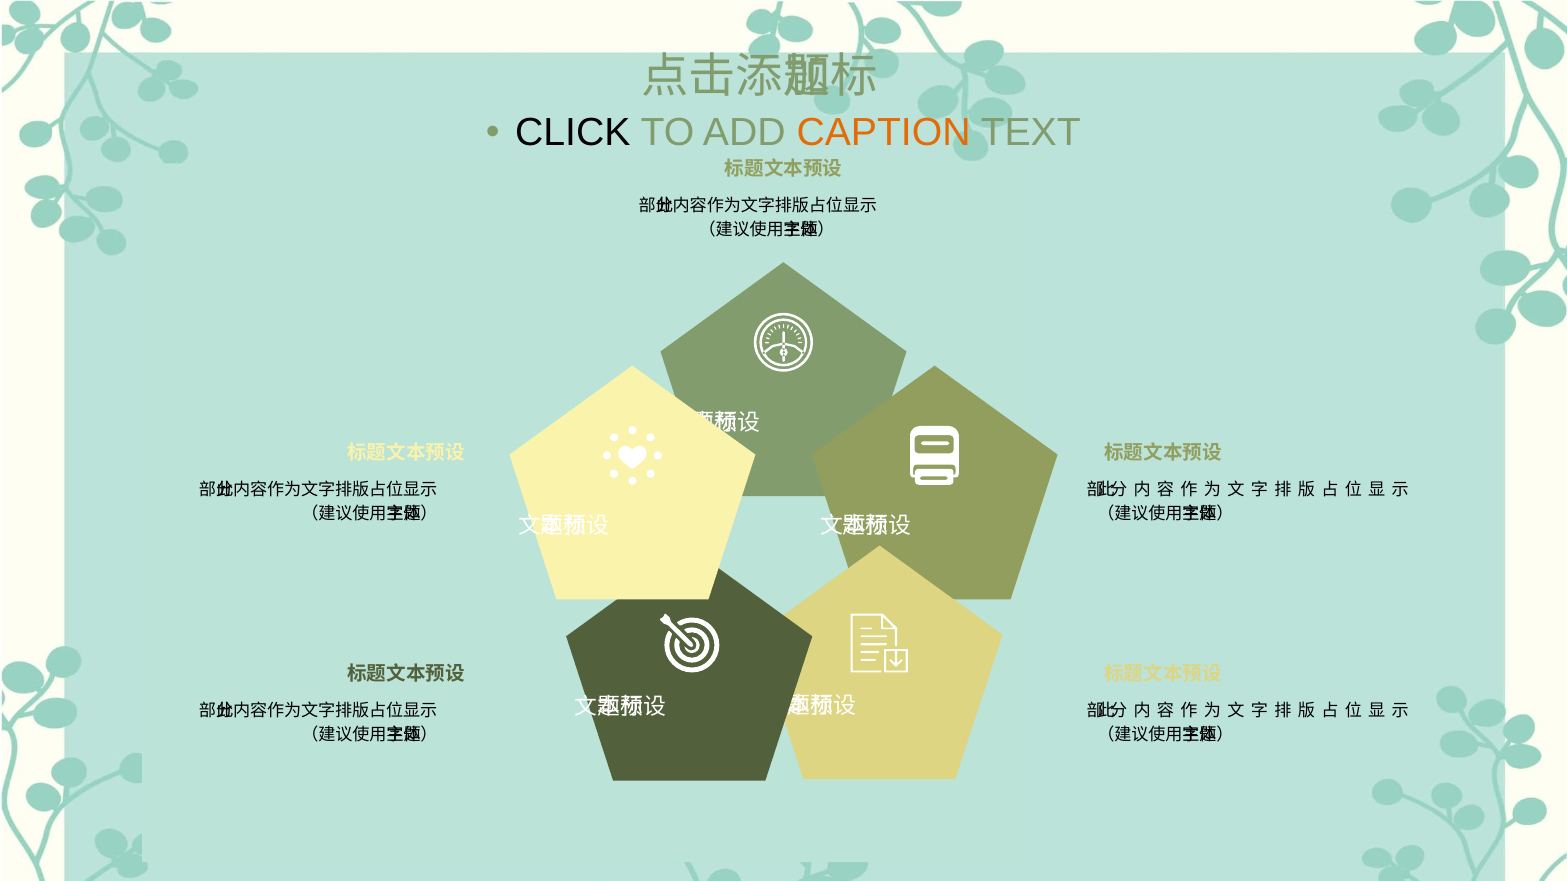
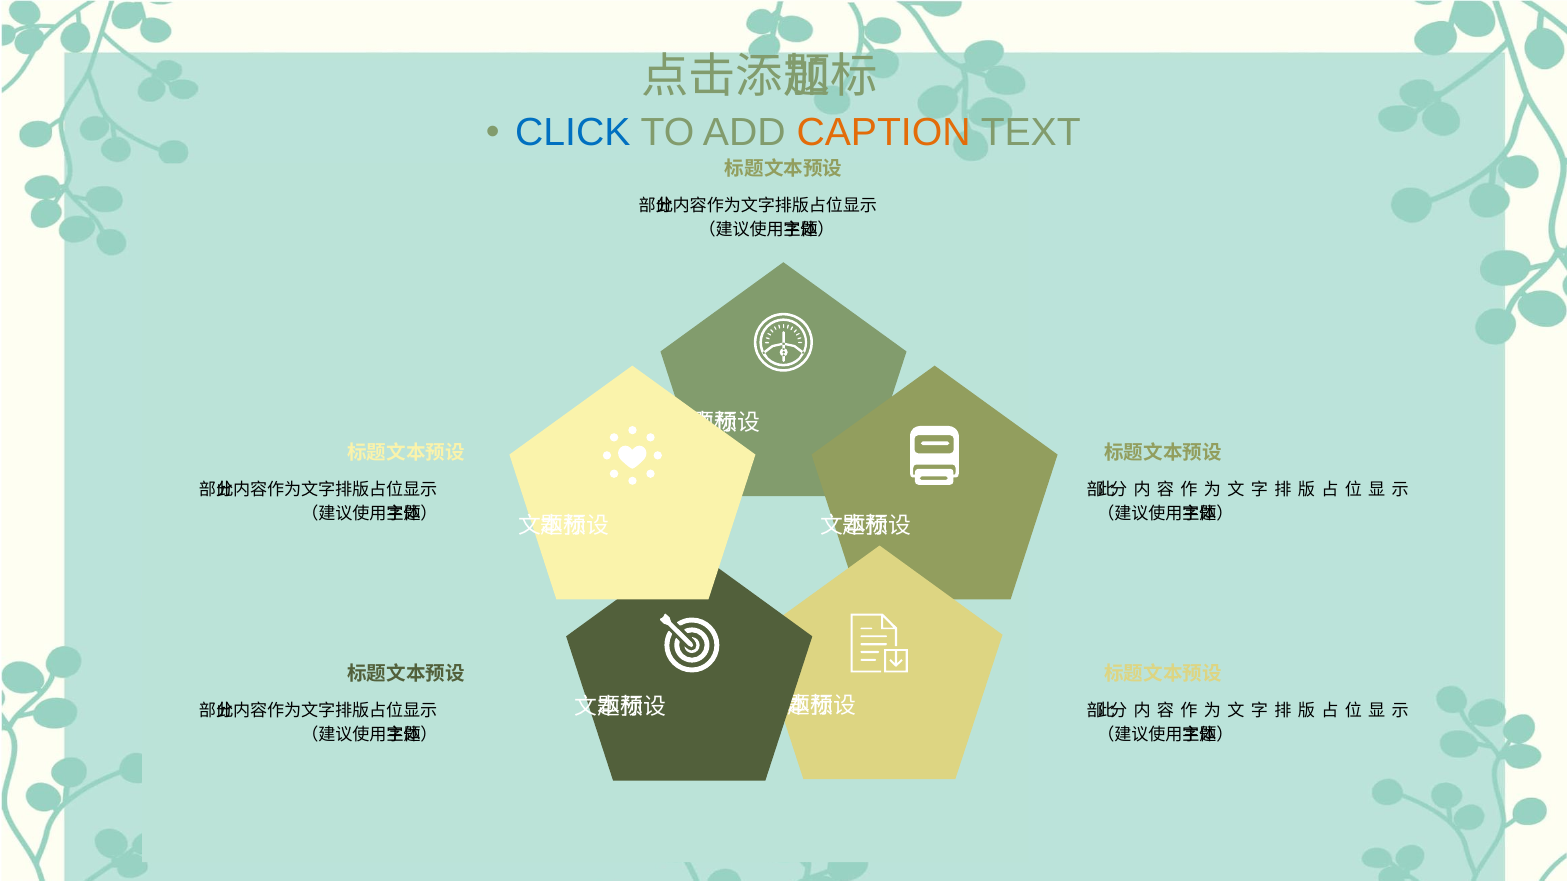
CLICK colour: black -> blue (573, 133)
